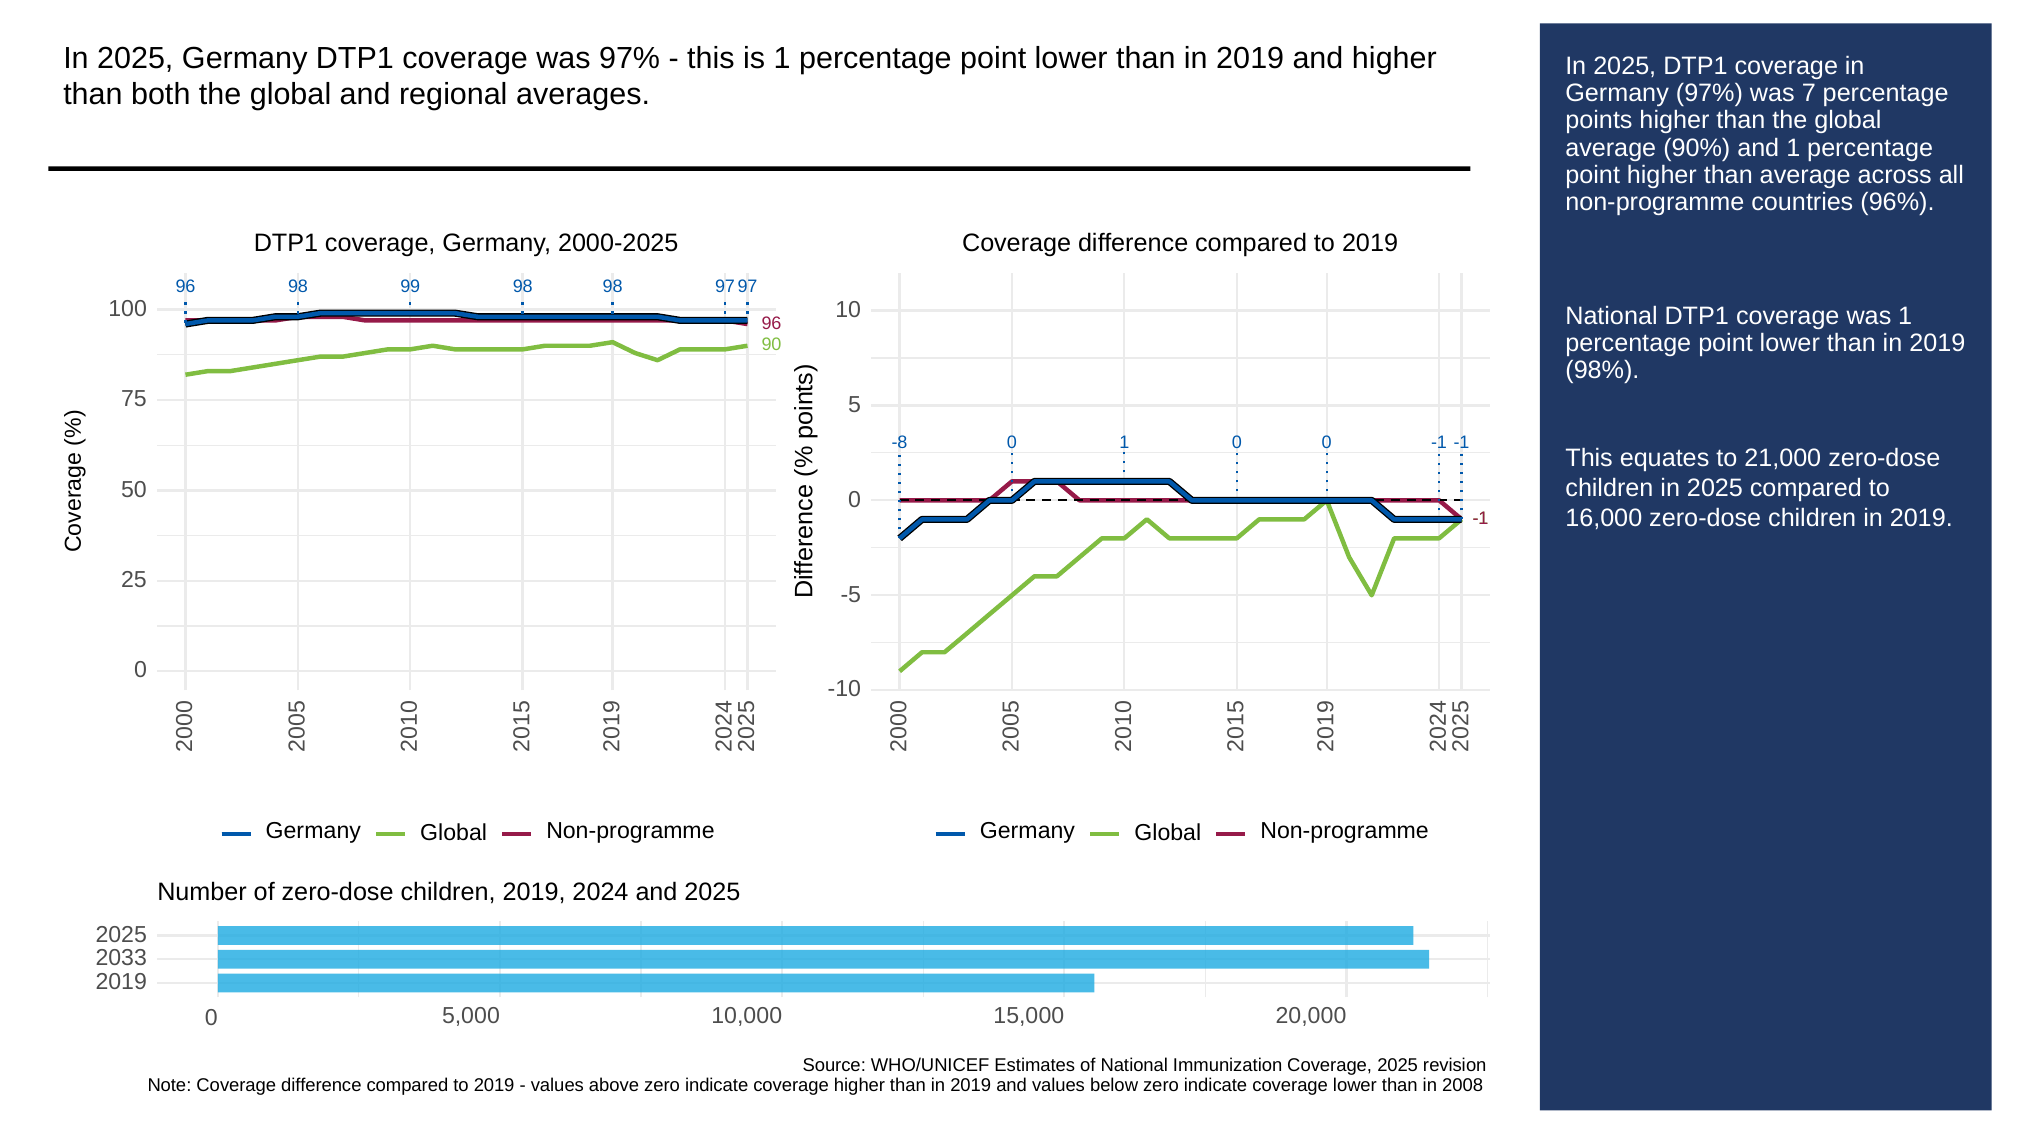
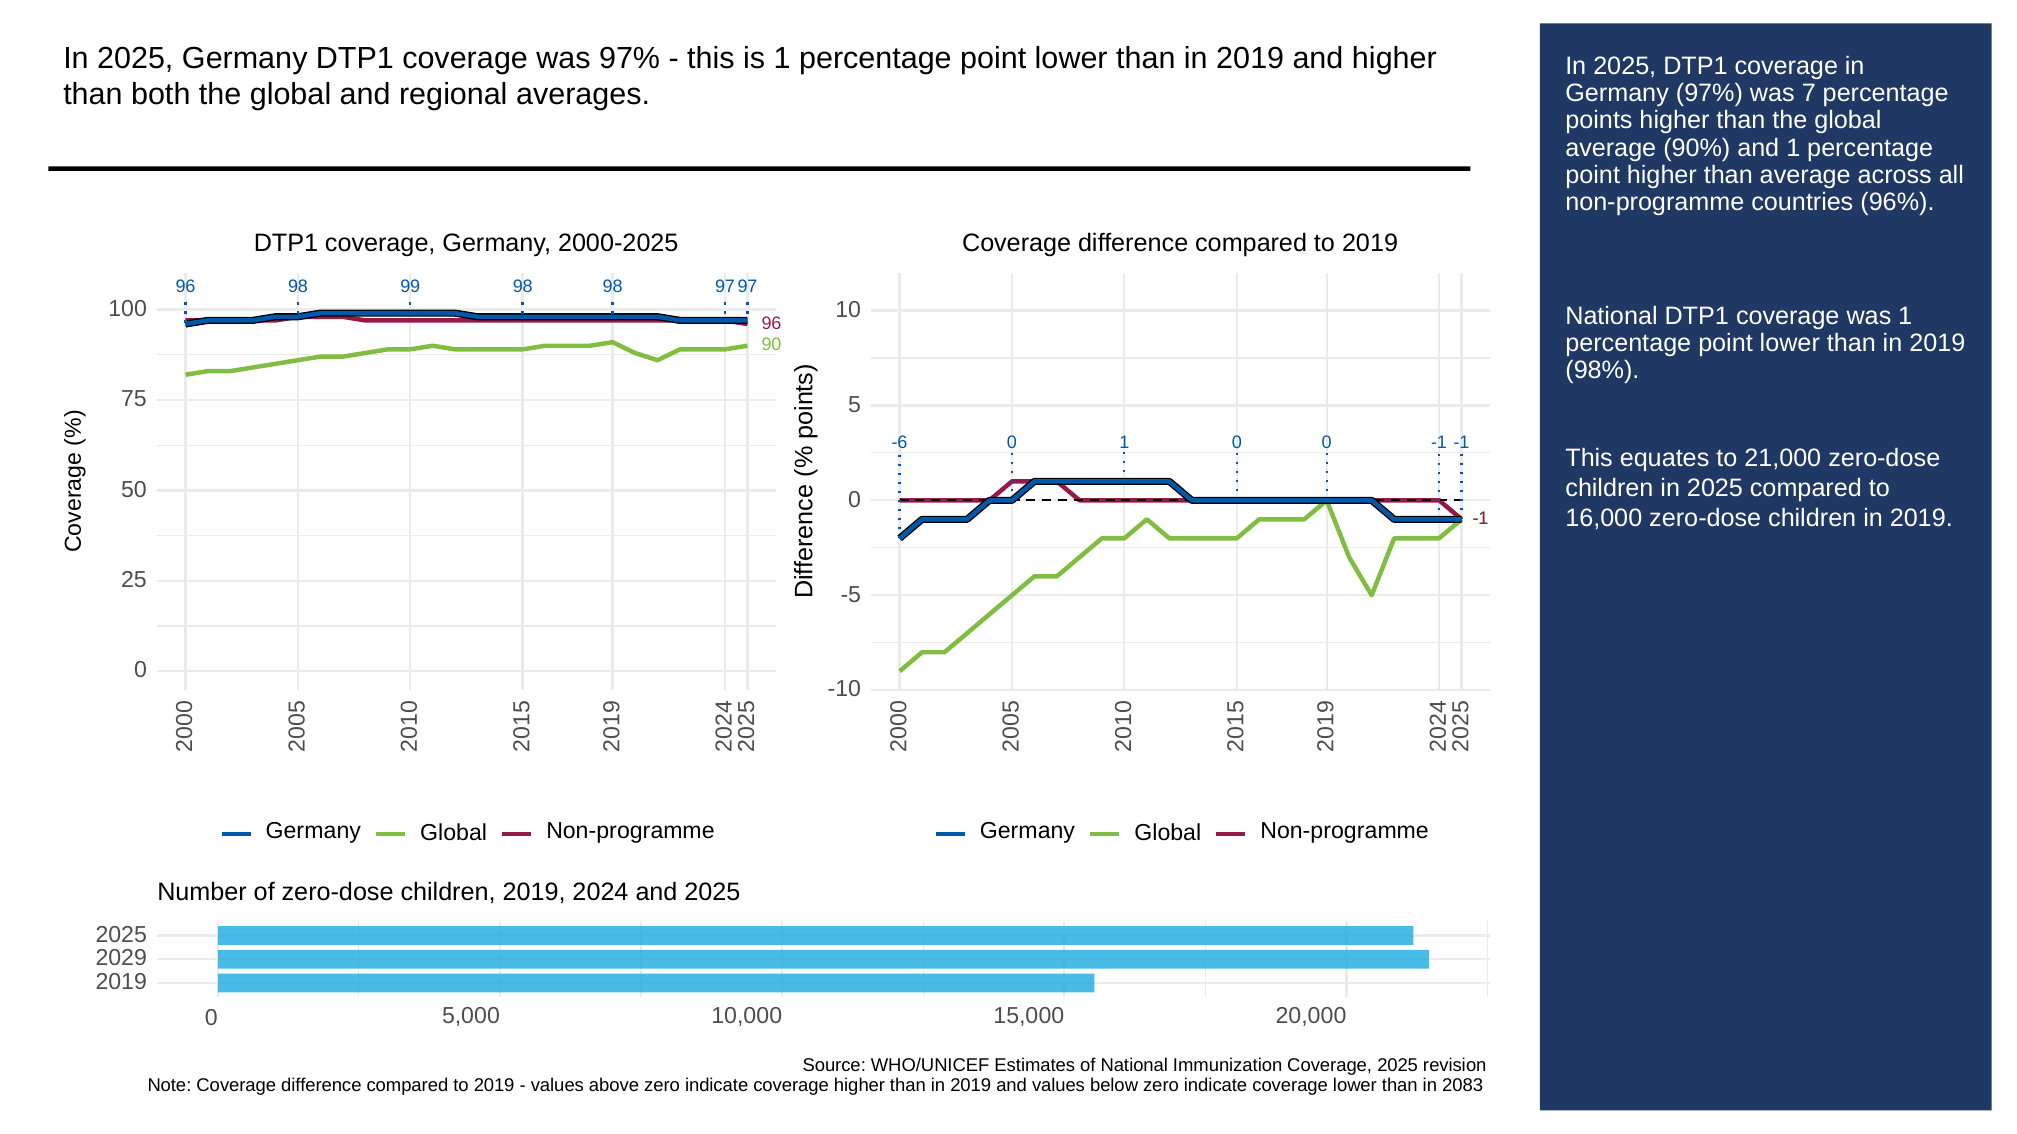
-8: -8 -> -6 (900, 443)
2033: 2033 -> 2029 (121, 959)
2008: 2008 -> 2083 (1463, 1086)
